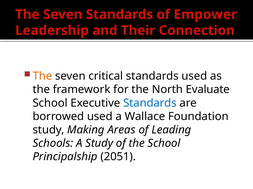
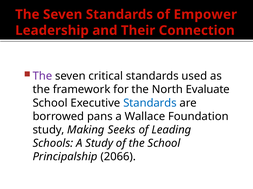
The colour: orange -> purple (42, 76)
borrowed used: used -> pans (100, 117)
Areas: Areas -> Seeks (121, 130)
2051: 2051 -> 2066 (118, 157)
